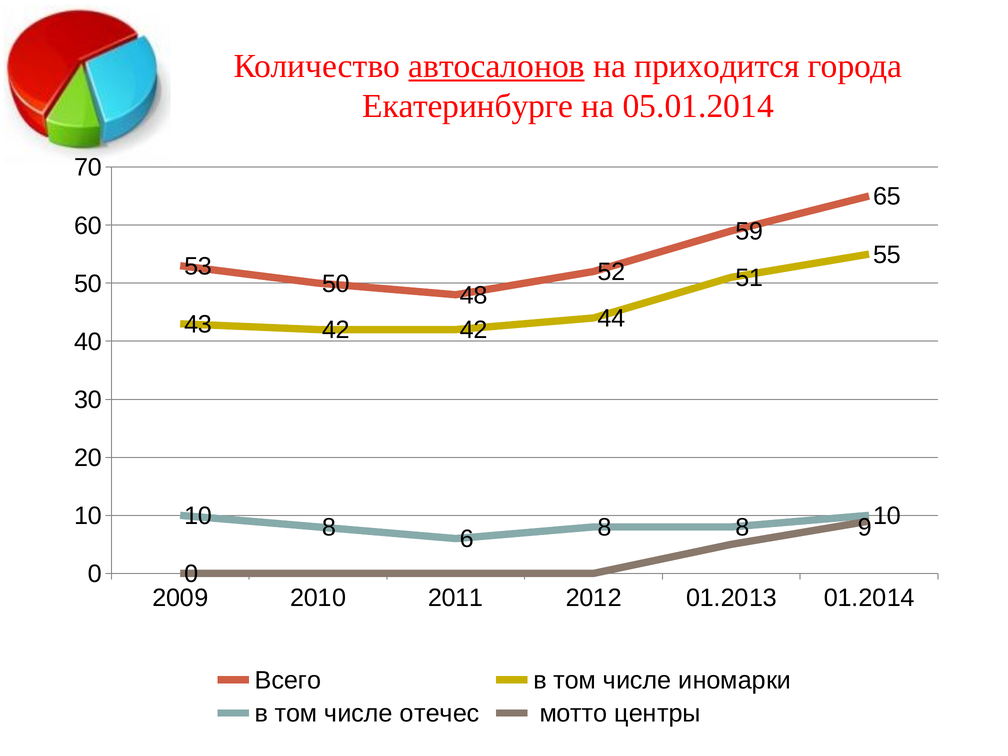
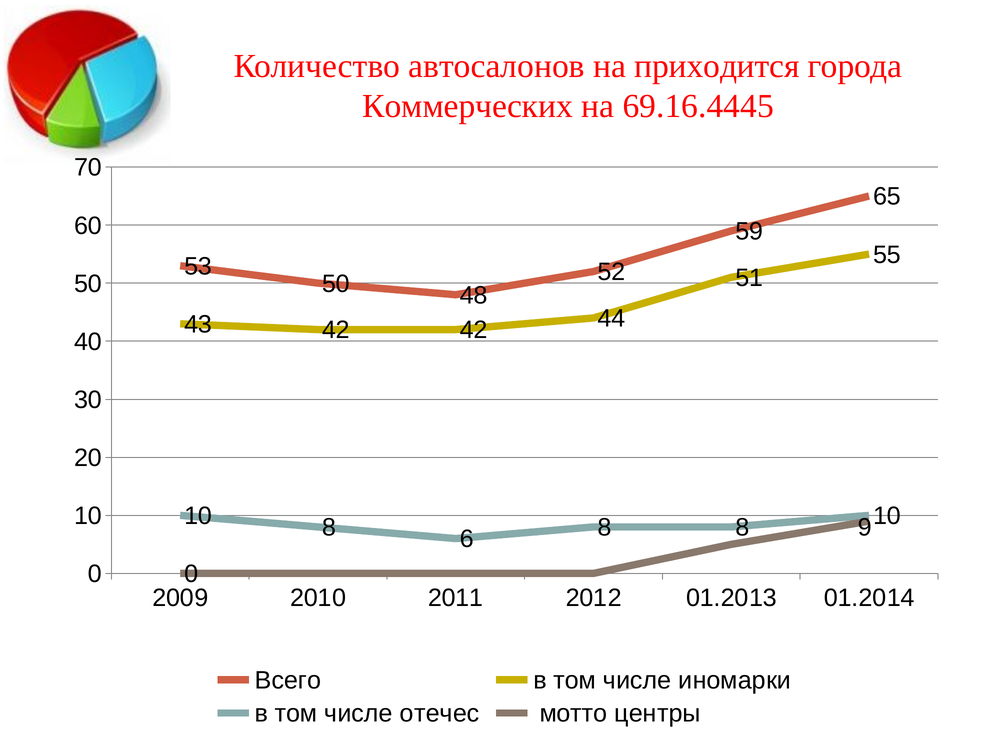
автосалонов underline: present -> none (497, 66)
Екатеринбурге: Екатеринбурге -> Коммерческих (468, 106)
05.01.2014: 05.01.2014 -> 69.16.4445 (698, 106)
